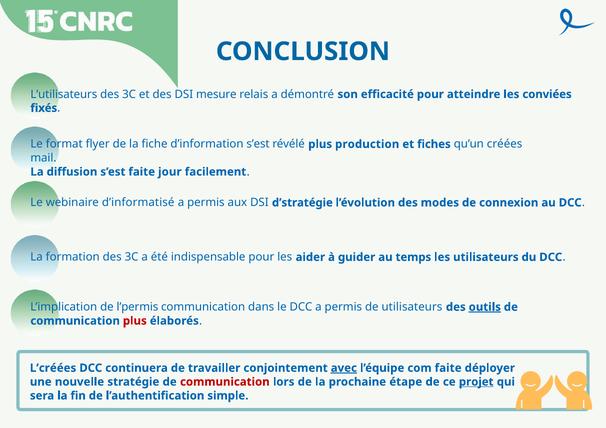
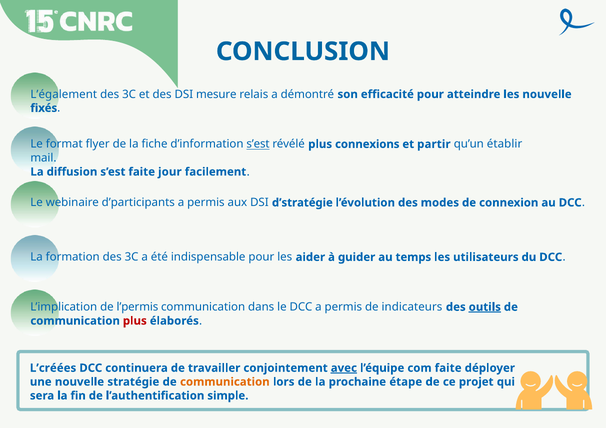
L’utilisateurs: L’utilisateurs -> L’également (64, 94)
les conviées: conviées -> nouvelle (547, 94)
s’est underline: none -> present (258, 144)
production: production -> connexions (367, 144)
fiches: fiches -> partir (434, 144)
créées: créées -> établir (505, 144)
d’informatisé: d’informatisé -> d’participants (138, 203)
de utilisateurs: utilisateurs -> indicateurs (412, 307)
communication colour: red -> orange (225, 382)
projet underline: present -> none (476, 382)
